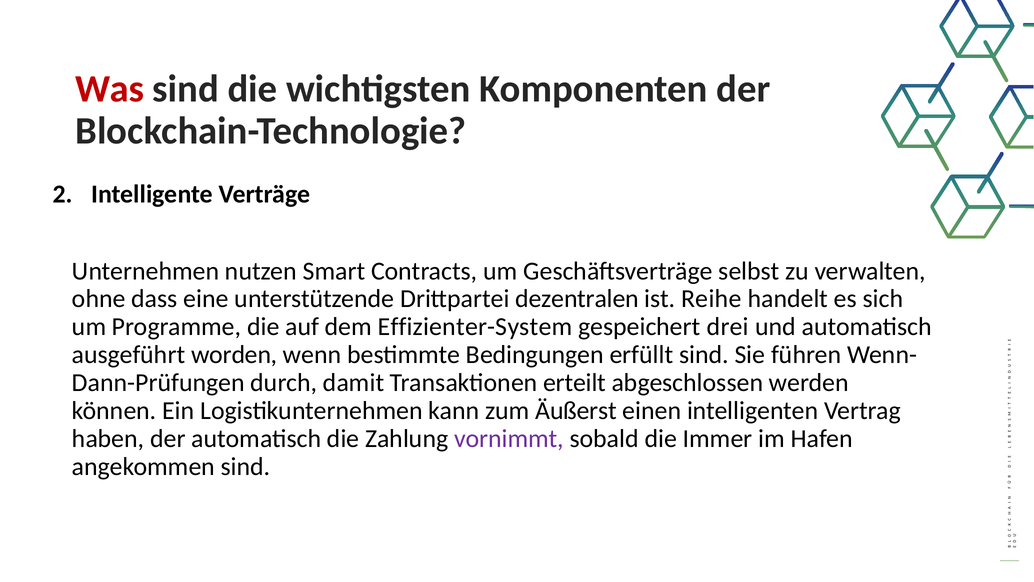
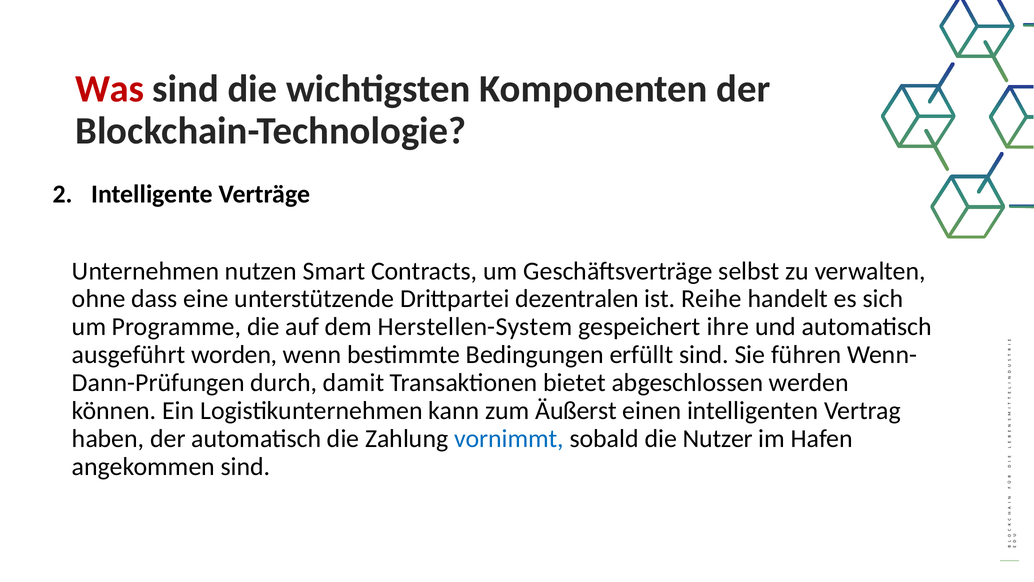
Effizienter-System: Effizienter-System -> Herstellen-System (475, 327)
drei: drei -> ihre (728, 327)
erteilt: erteilt -> bietet (574, 382)
vornimmt colour: purple -> blue (509, 438)
Immer: Immer -> Nutzer (718, 438)
